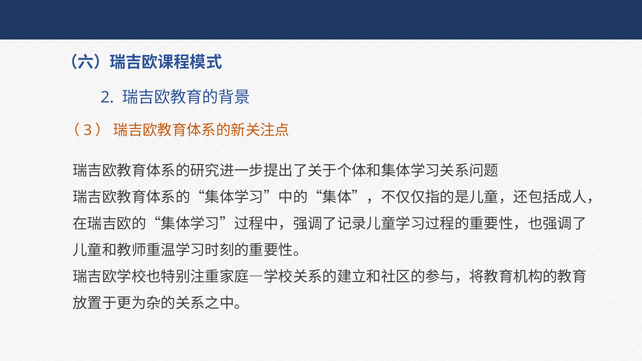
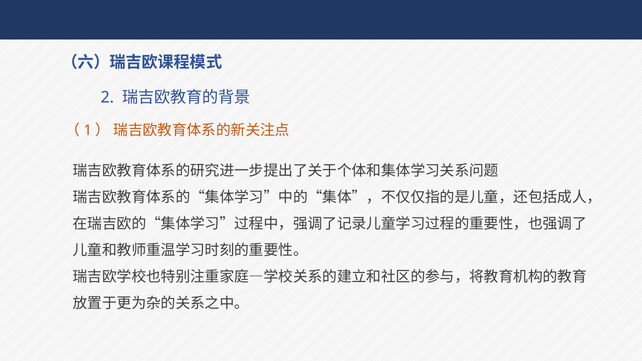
3: 3 -> 1 (88, 130)
